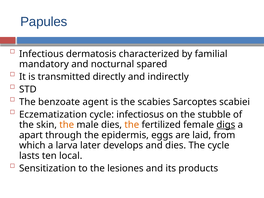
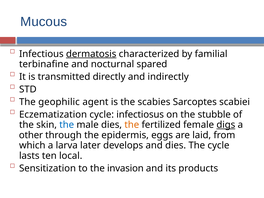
Papules: Papules -> Mucous (44, 22)
dermatosis underline: none -> present (91, 54)
mandatory: mandatory -> terbinafine (44, 64)
benzoate: benzoate -> geophilic (59, 102)
the colour: orange -> blue (67, 125)
apart: apart -> other (31, 135)
lesiones: lesiones -> invasion (125, 168)
